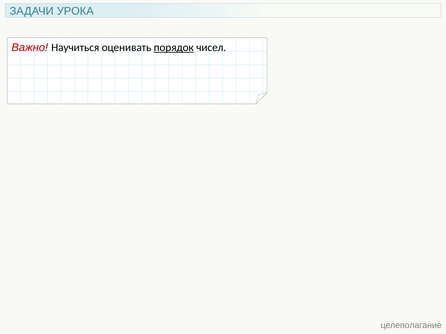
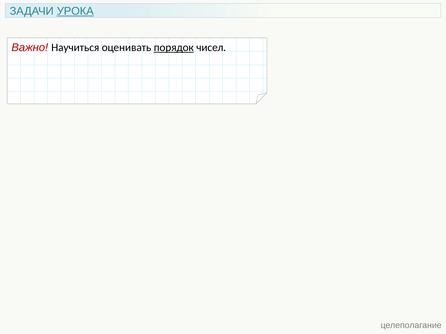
УРОКА underline: none -> present (75, 11)
